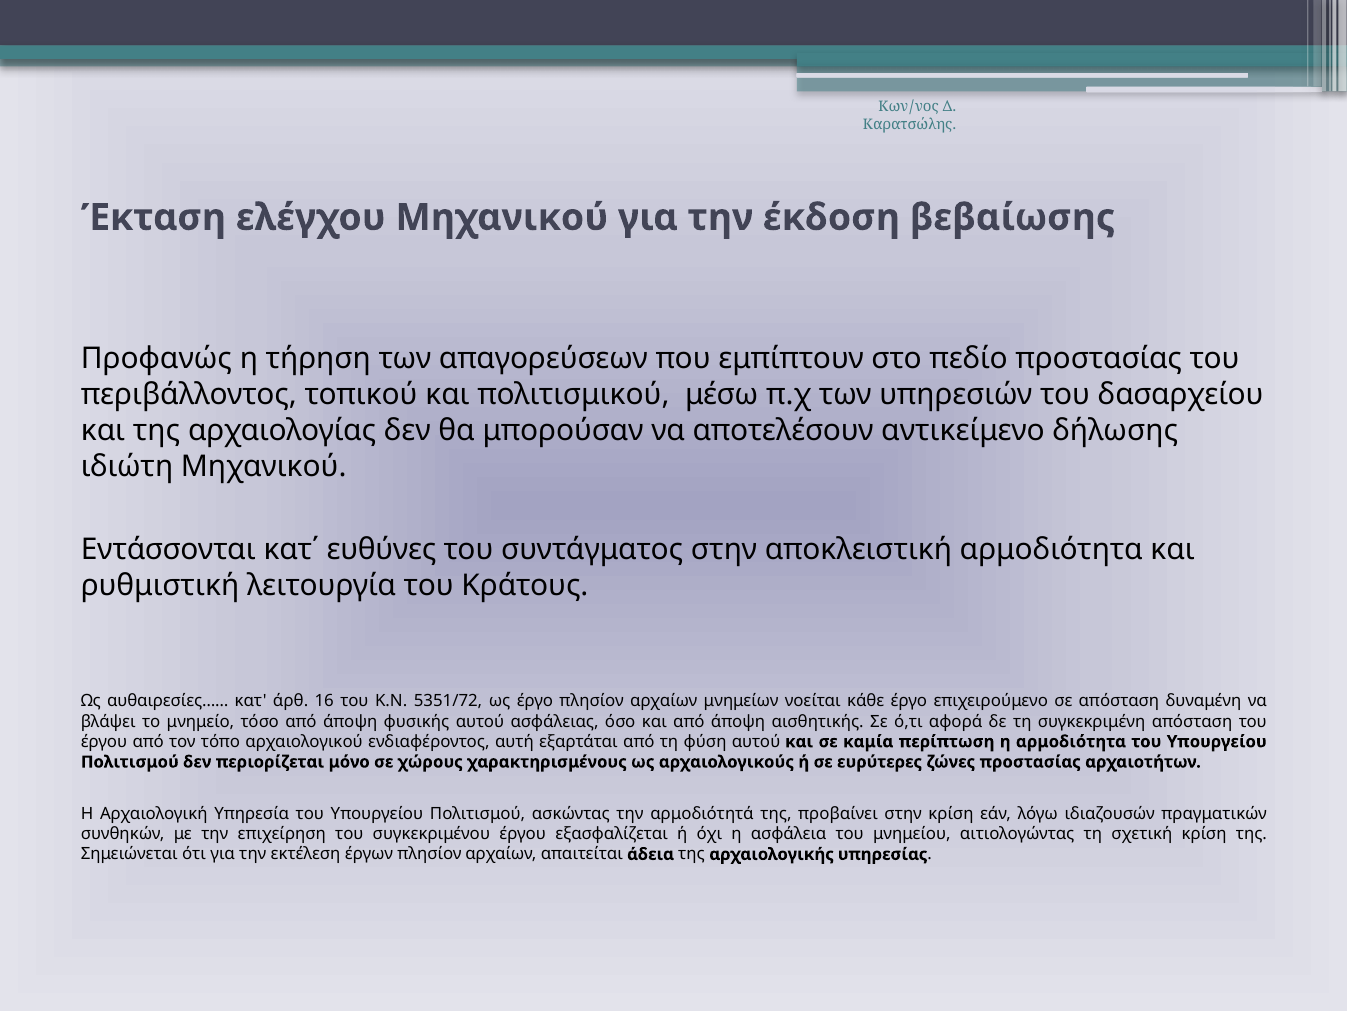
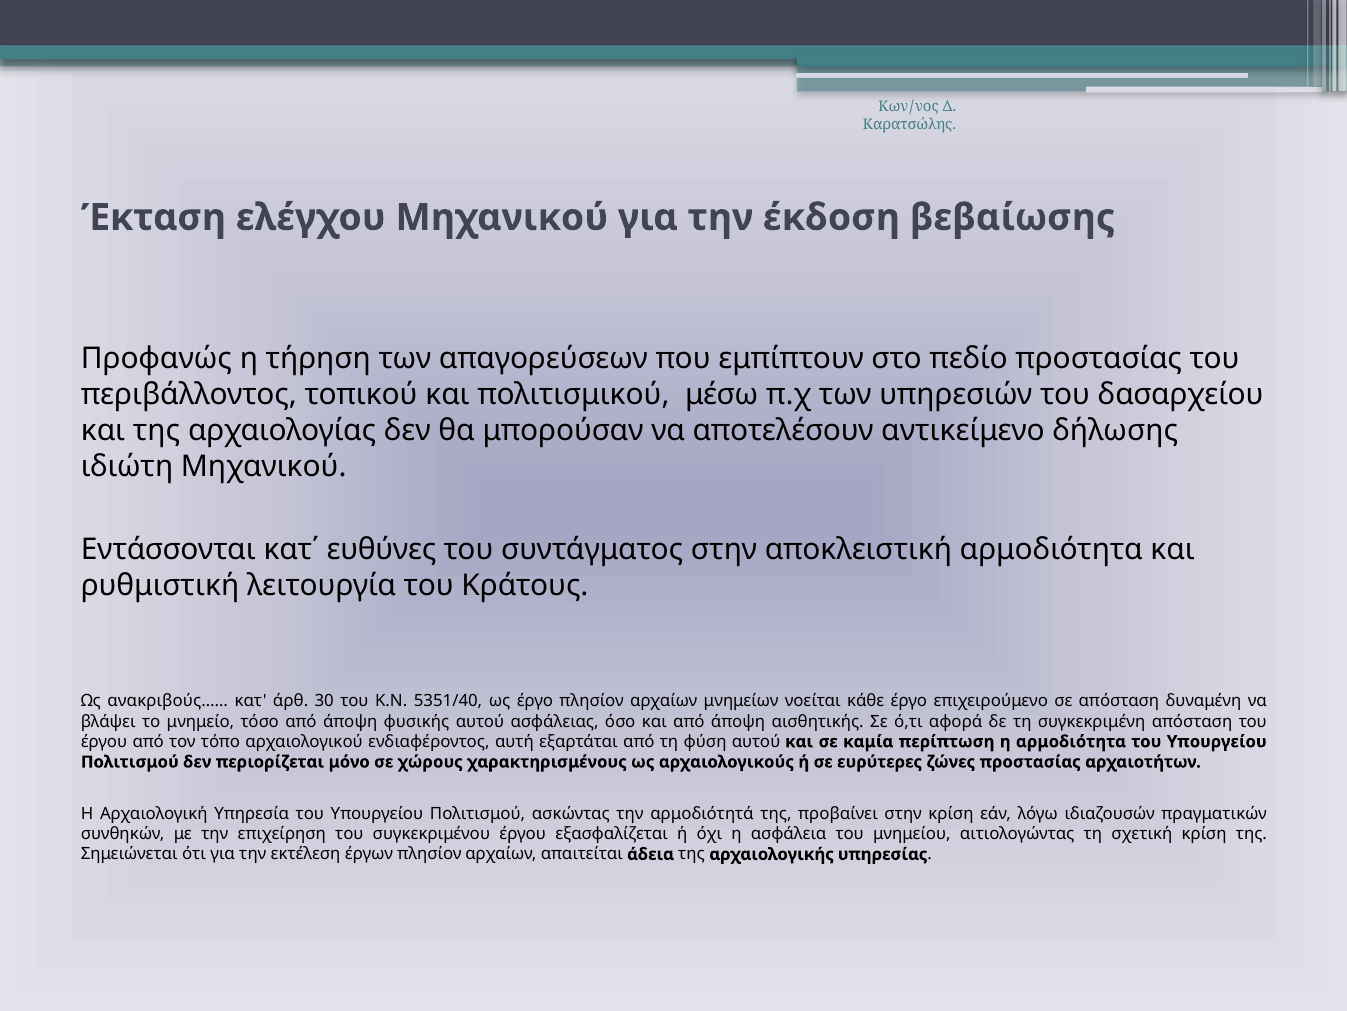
αυθαιρεσίες……: αυθαιρεσίες…… -> ανακριβούς…… (168, 701)
16: 16 -> 30 (324, 701)
5351/72: 5351/72 -> 5351/40 (448, 701)
